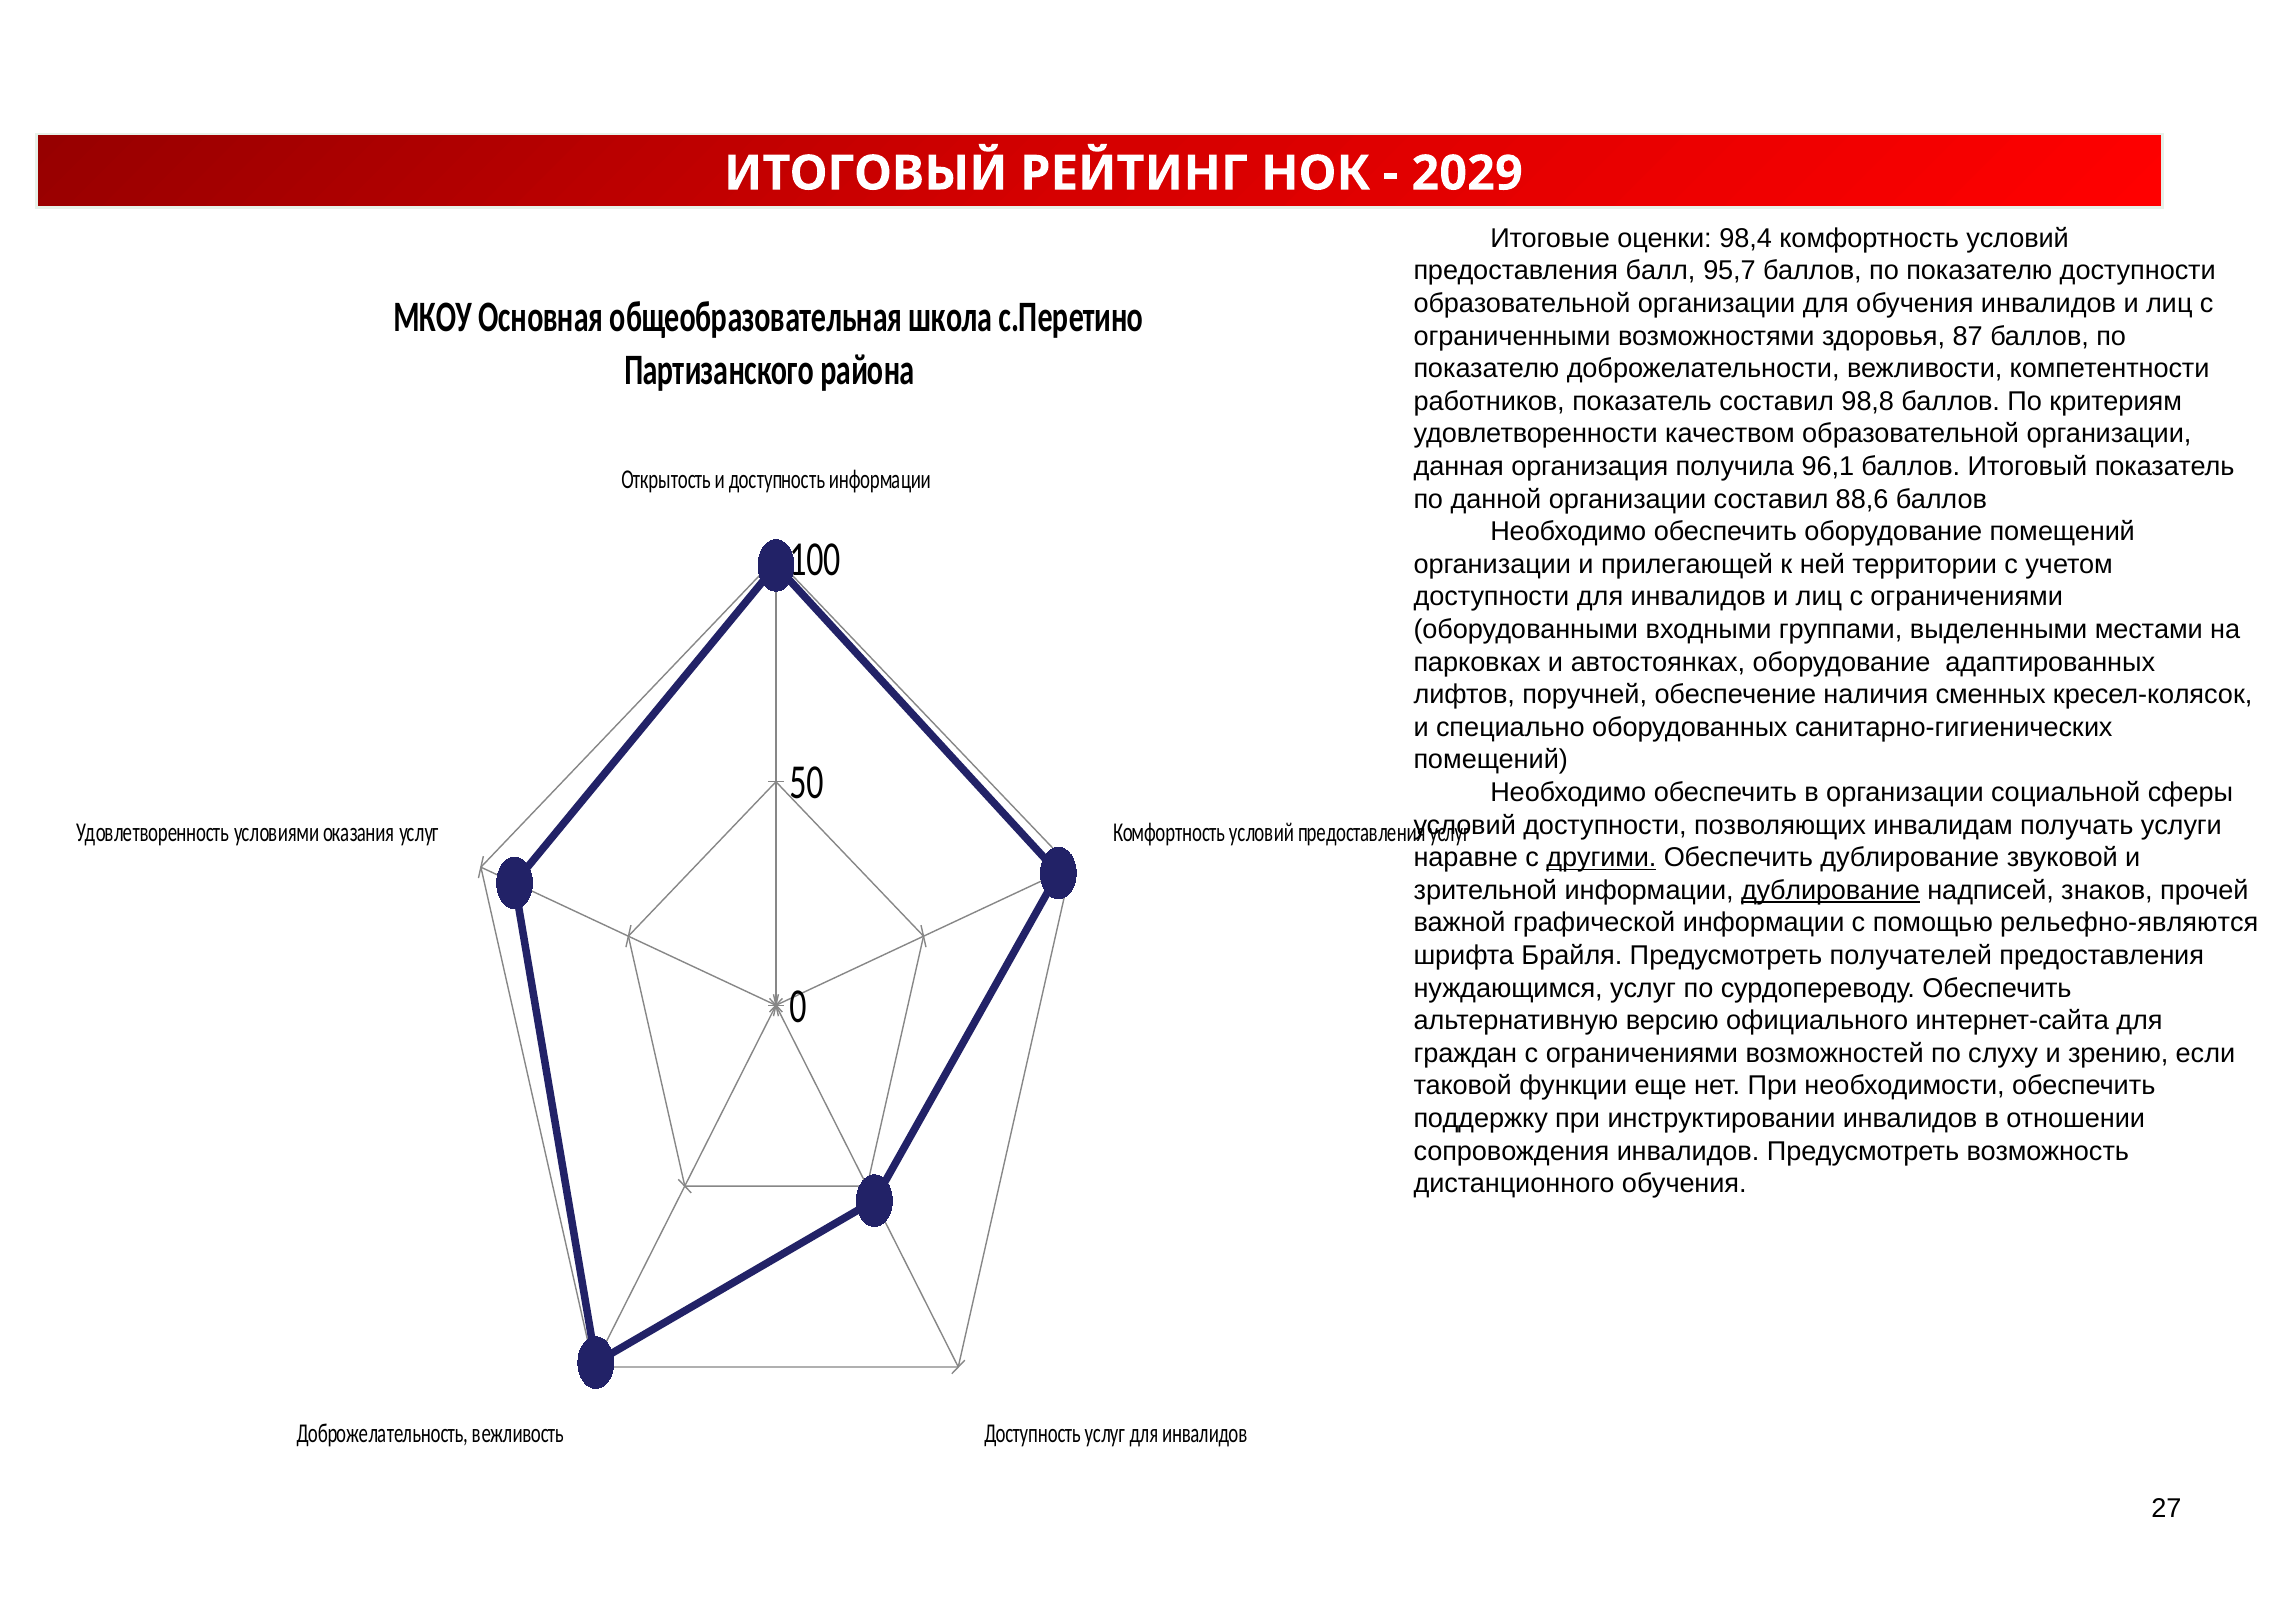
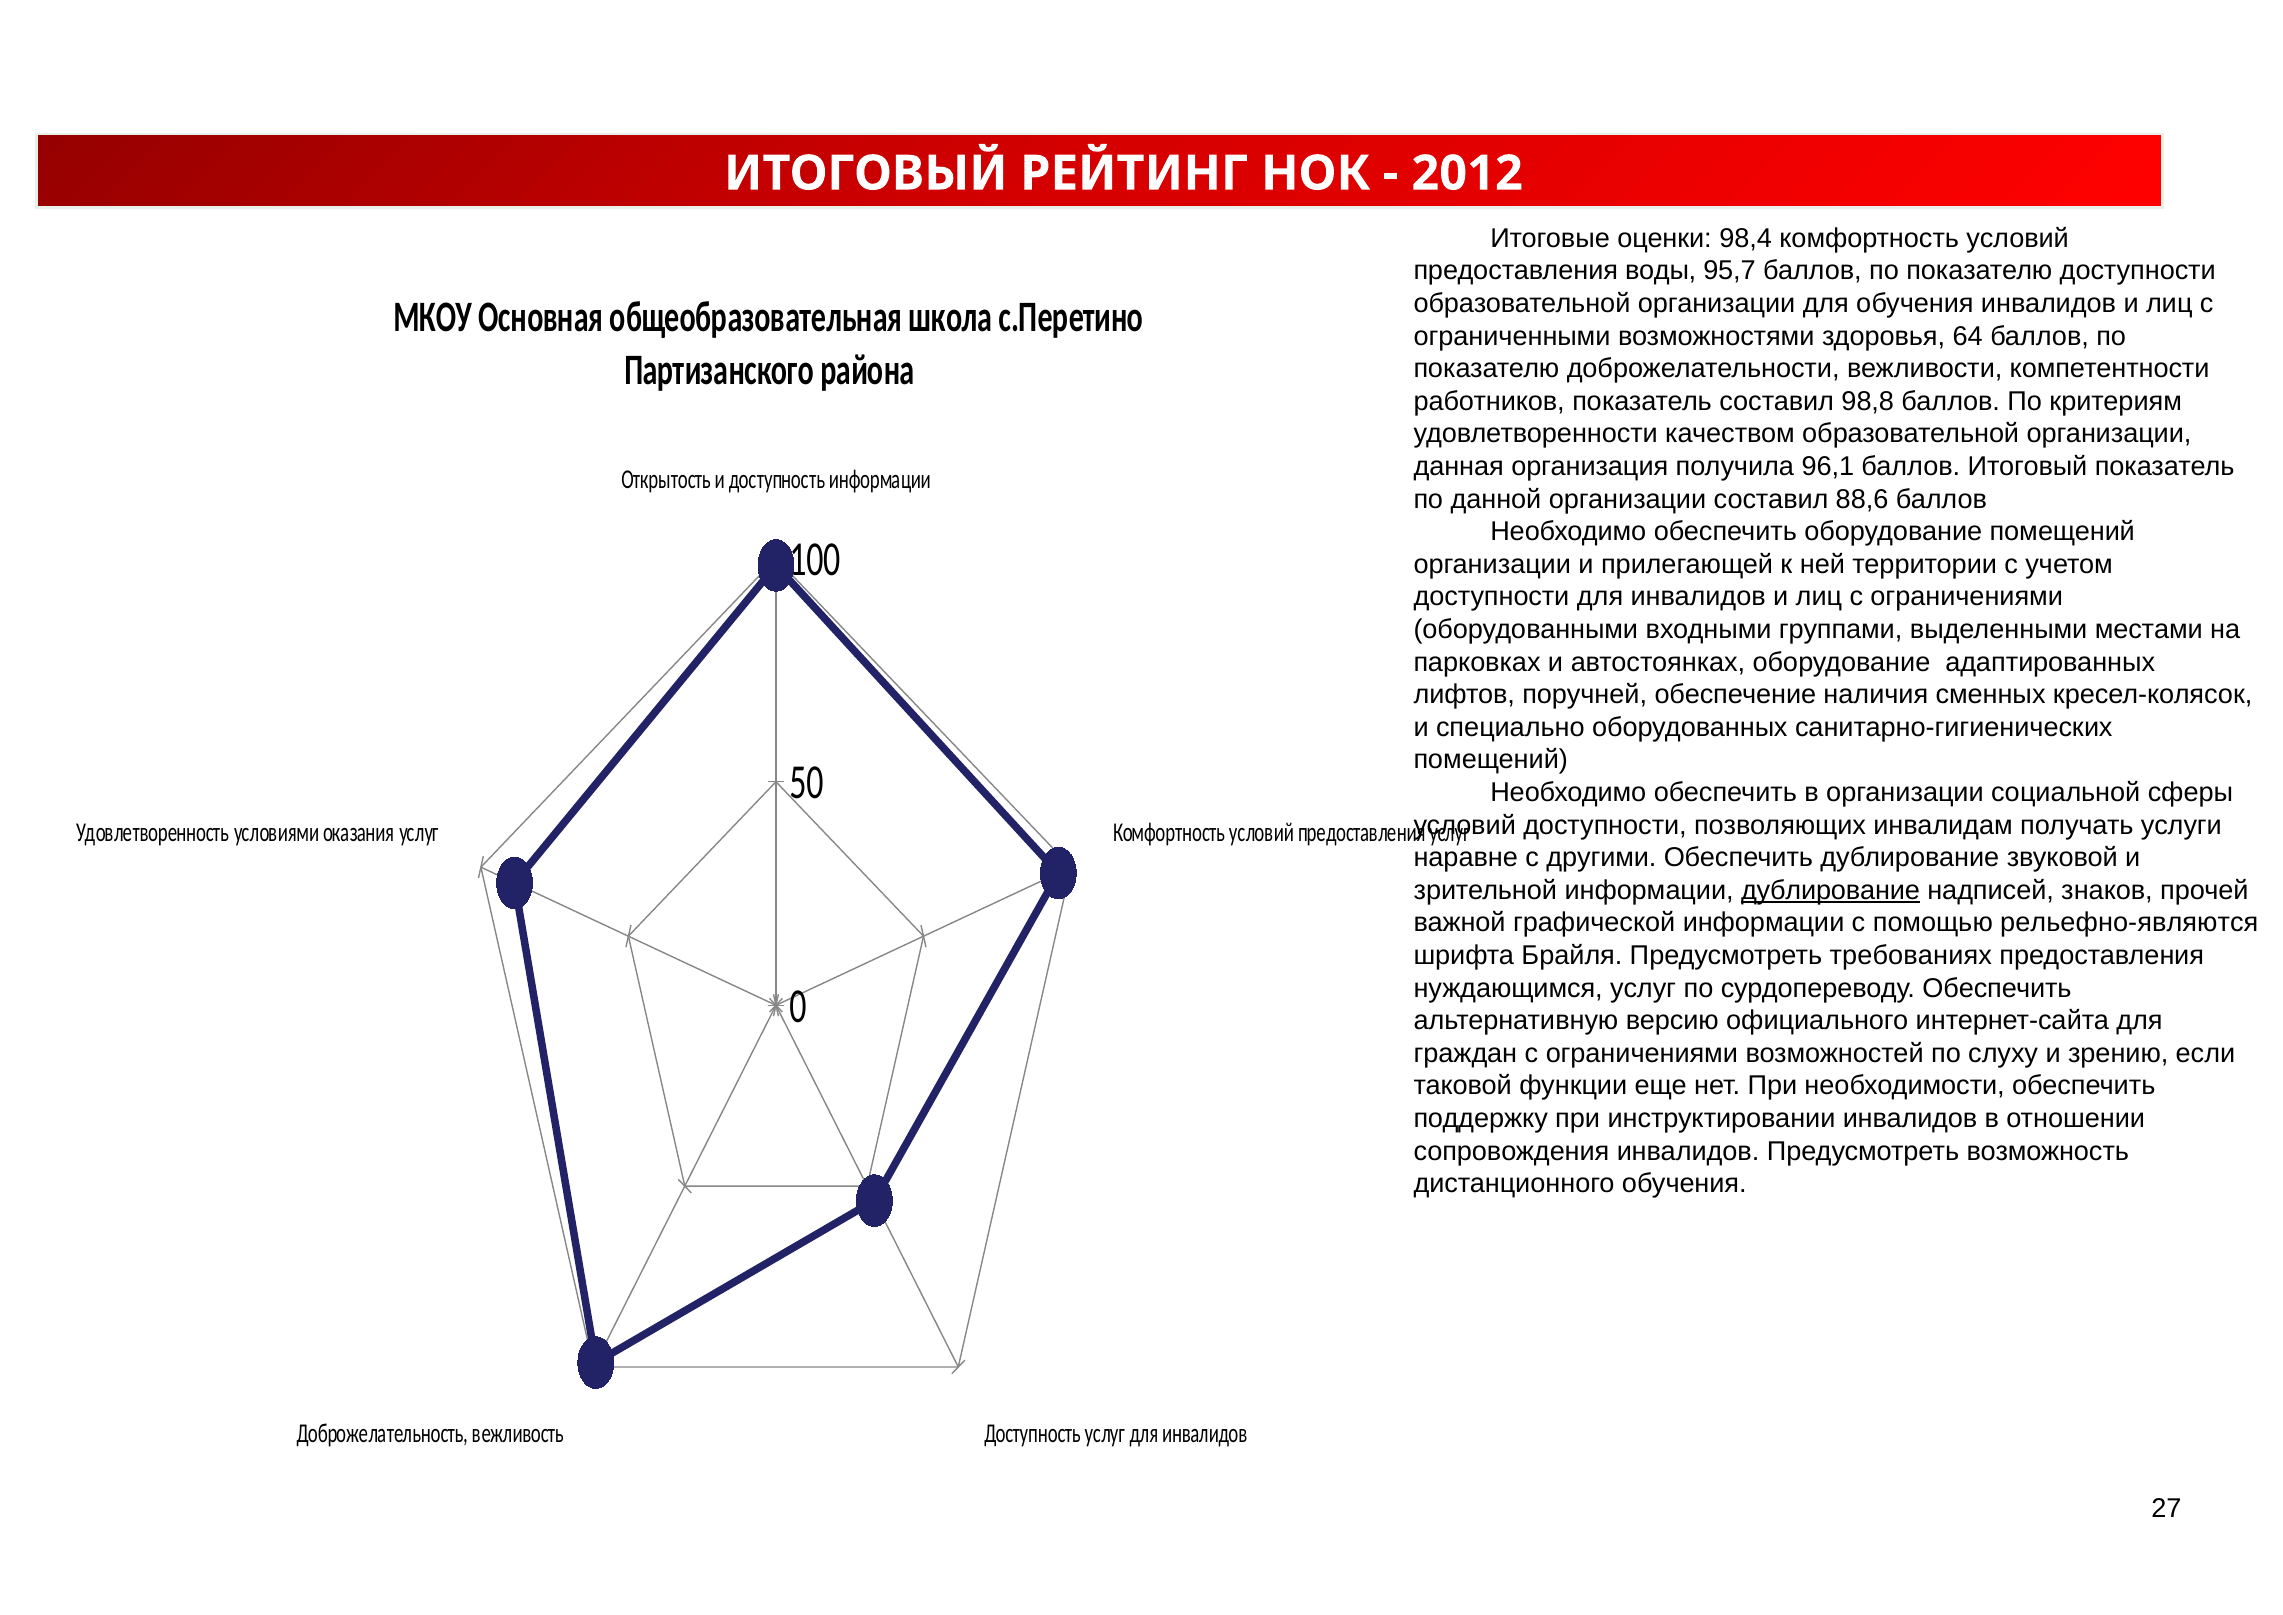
2029: 2029 -> 2012 (1467, 173)
балл: балл -> воды (1661, 271)
87: 87 -> 64 (1968, 336)
другими underline: present -> none (1601, 857)
получателей: получателей -> требованиях (1911, 955)
